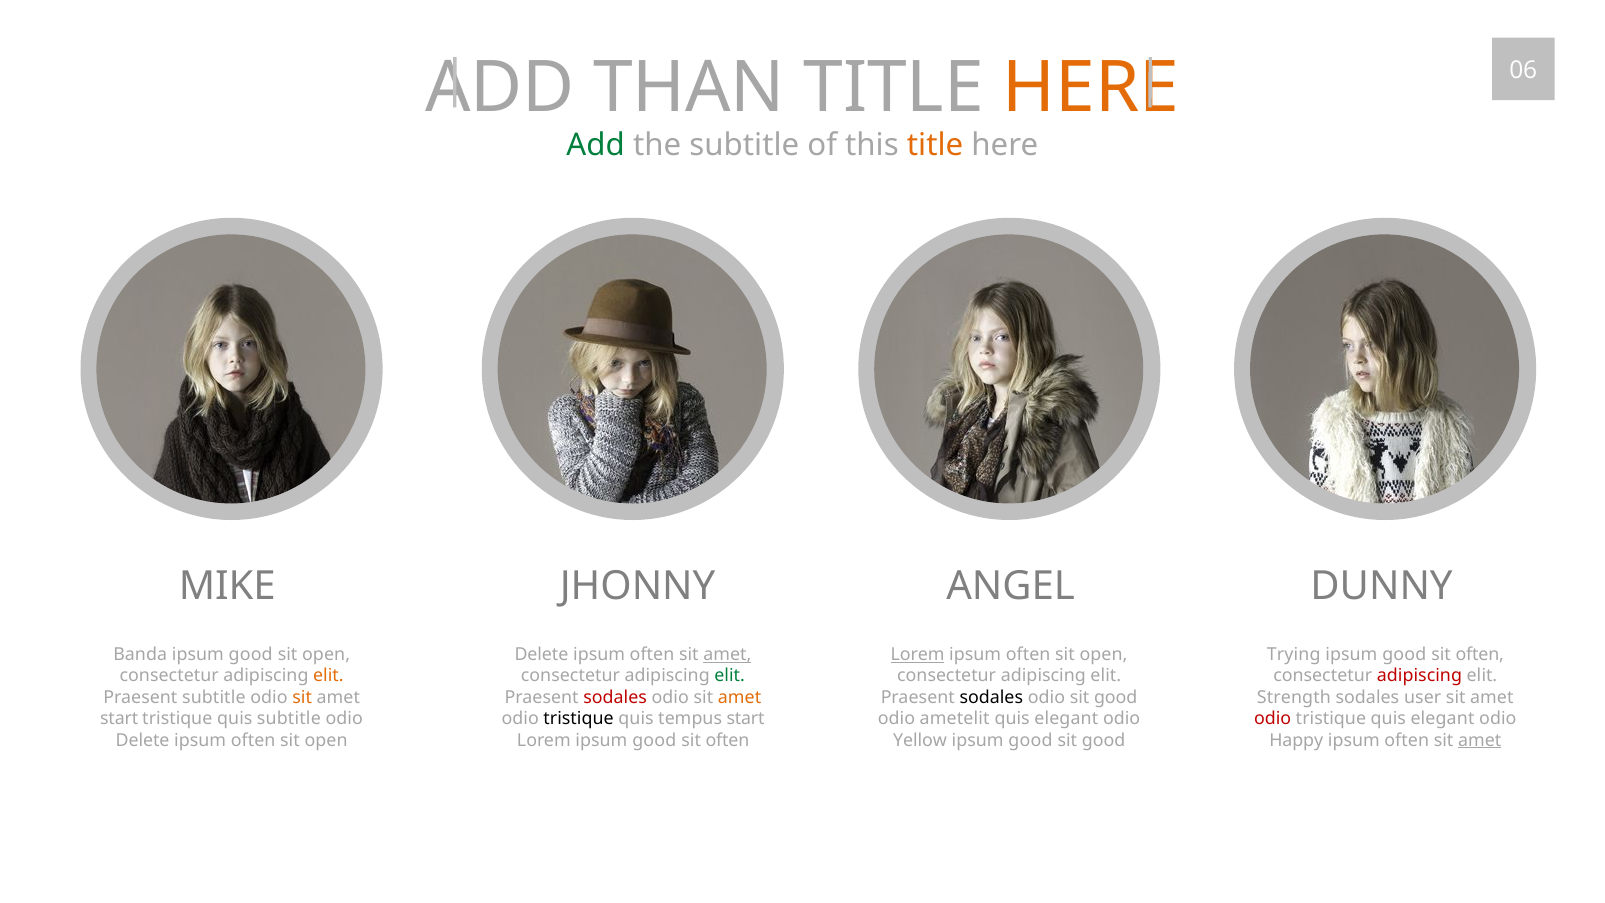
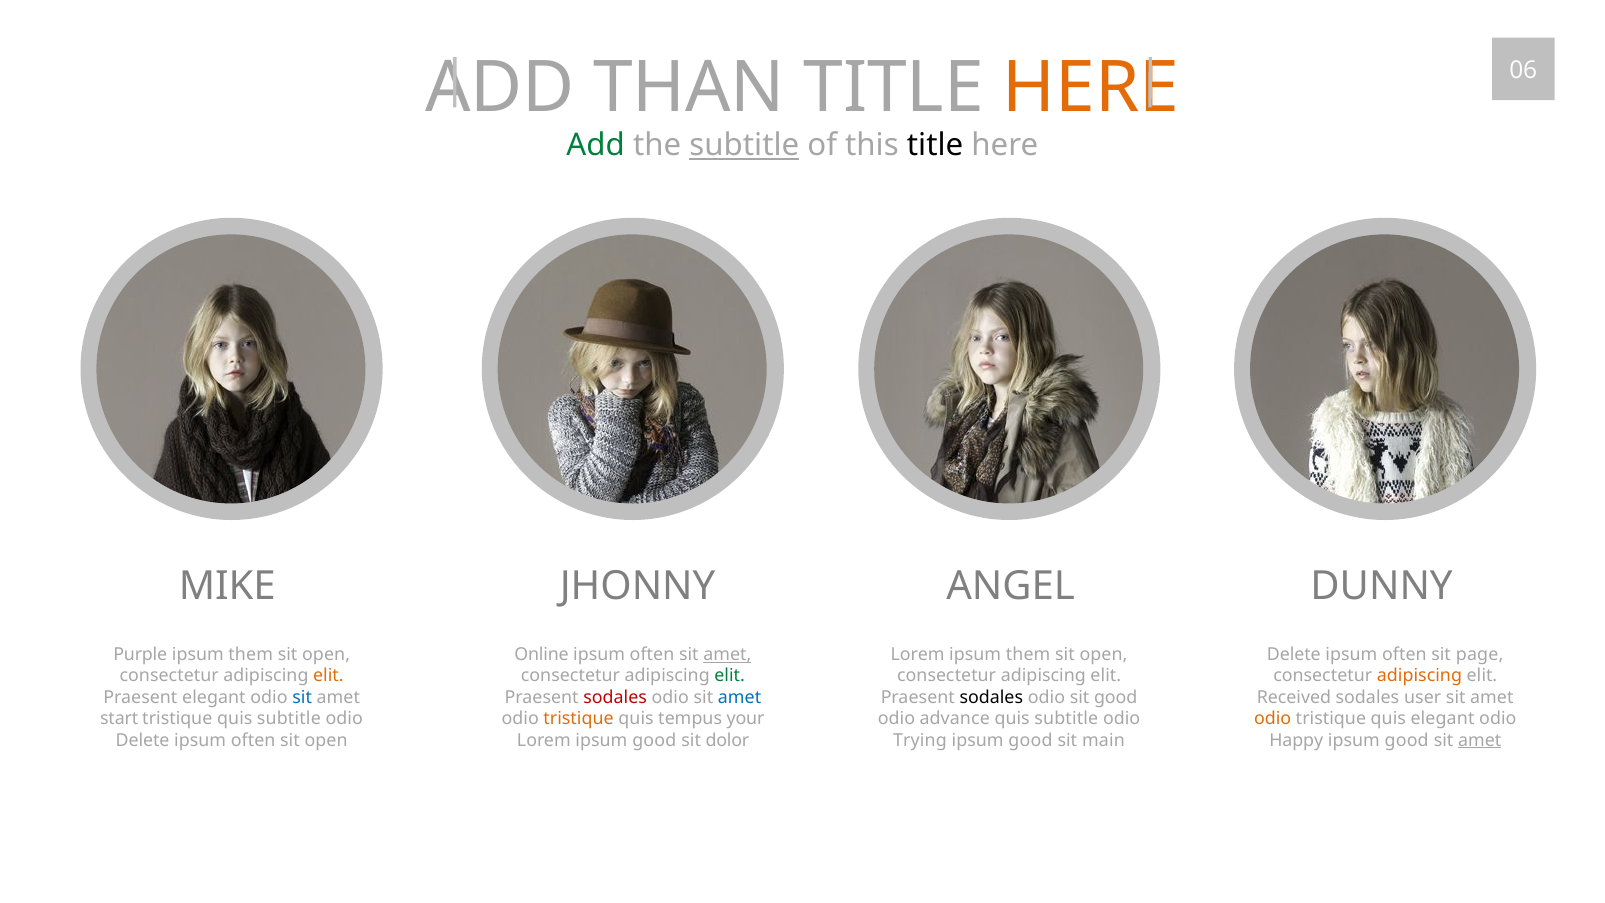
subtitle underline: none -> present (744, 145)
title colour: orange -> black (935, 145)
Banda: Banda -> Purple (140, 655)
good: good -> them (251, 655)
Delete: Delete -> Online (542, 655)
Lorem underline: present -> none (918, 655)
often: often -> them (1028, 655)
Trying: Trying -> Delete (1294, 655)
good: good -> often (1404, 655)
often: often -> page (1480, 655)
adipiscing colour: red -> orange (1419, 676)
Praesent subtitle: subtitle -> elegant (214, 697)
sit colour: orange -> blue (302, 697)
amet colour: orange -> blue (740, 697)
Strength: Strength -> Received (1294, 697)
tristique colour: black -> orange (579, 719)
tempus start: start -> your (746, 719)
ametelit: ametelit -> advance (955, 719)
elegant: elegant -> subtitle (1066, 719)
odio colour: red -> orange (1273, 719)
often: often -> dolor (727, 740)
Yellow: Yellow -> Trying (920, 740)
good: good -> main (1103, 740)
often: often -> good (1407, 740)
